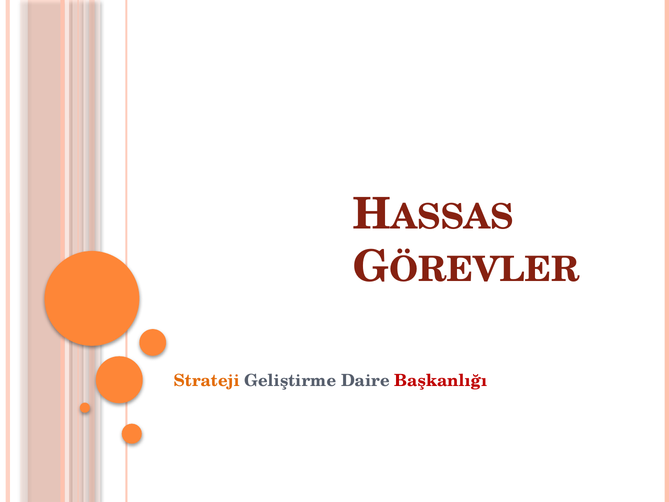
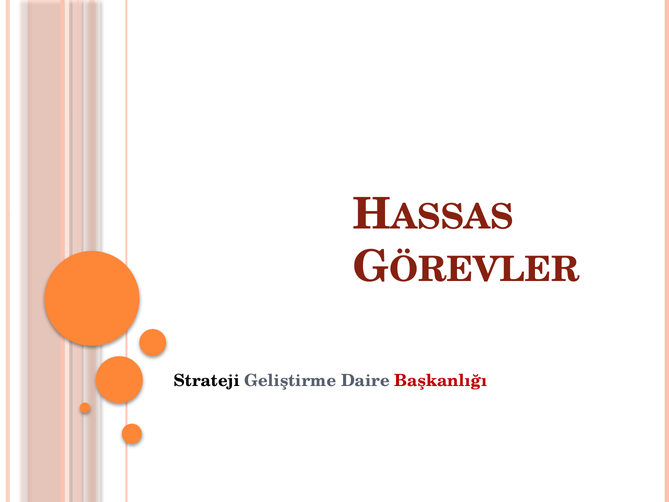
Strateji colour: orange -> black (207, 381)
